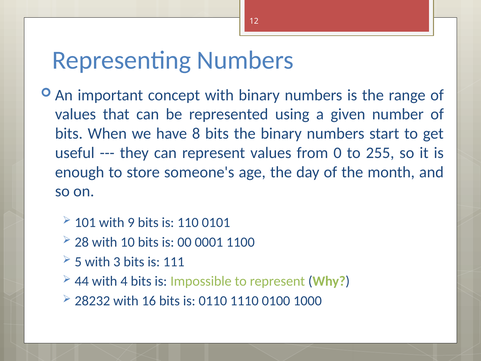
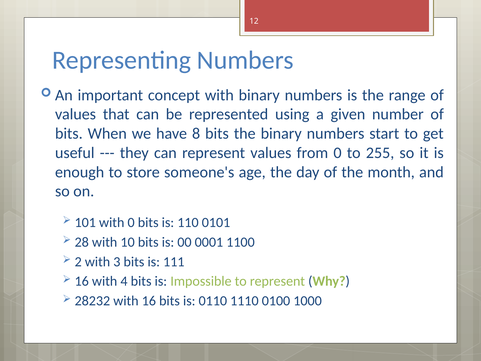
with 9: 9 -> 0 (131, 222)
5: 5 -> 2 (78, 262)
44: 44 -> 16 (82, 281)
